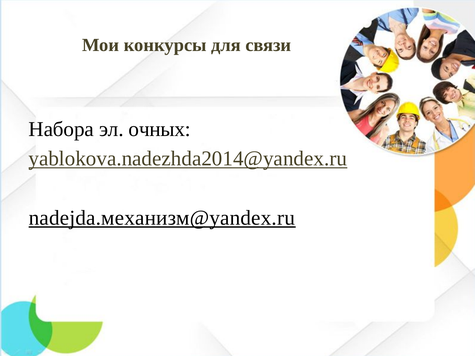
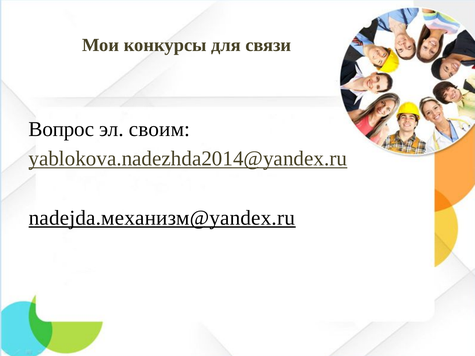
Набора: Набора -> Вопрос (61, 129)
очных: очных -> своим (159, 129)
